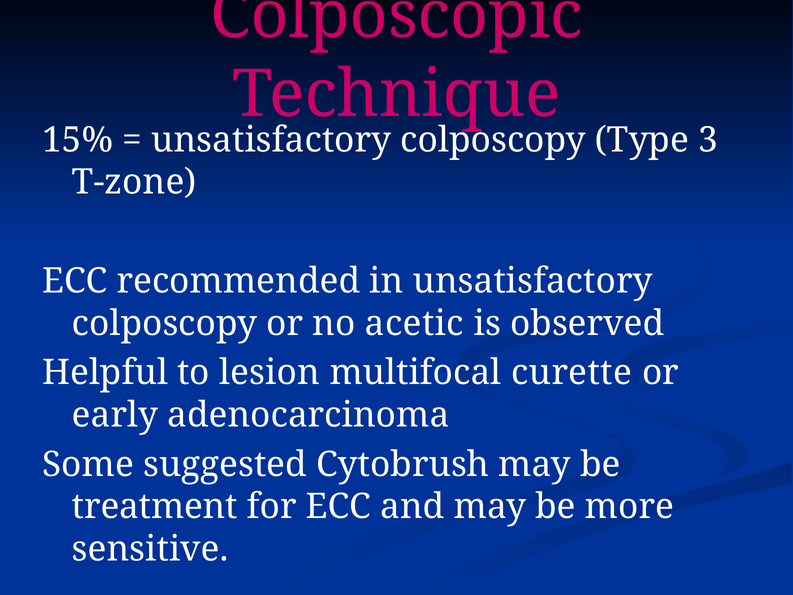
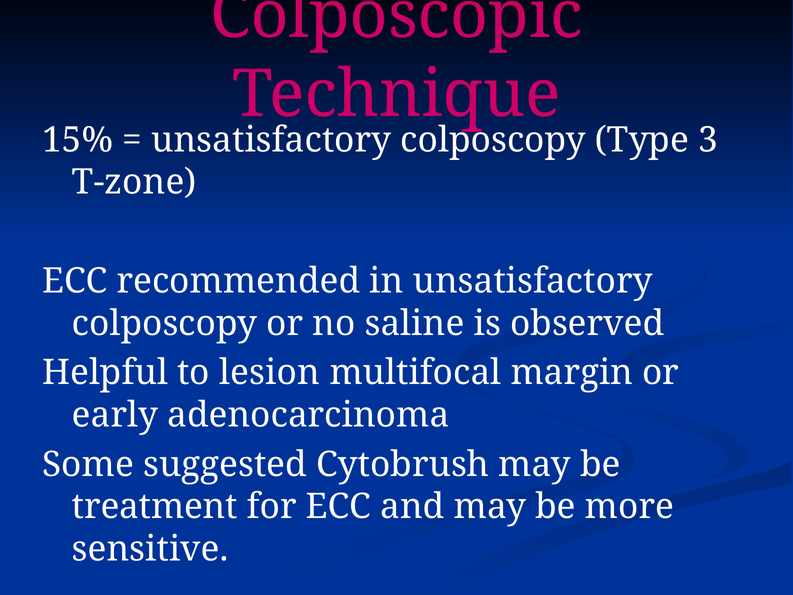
acetic: acetic -> saline (415, 323)
curette: curette -> margin (572, 373)
